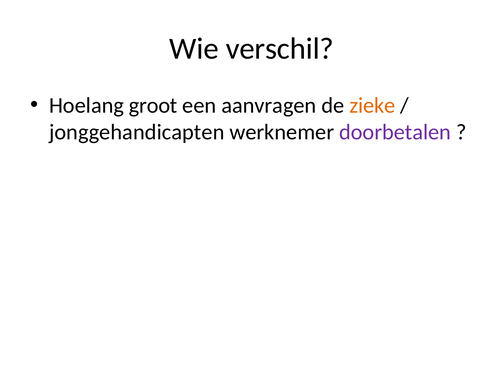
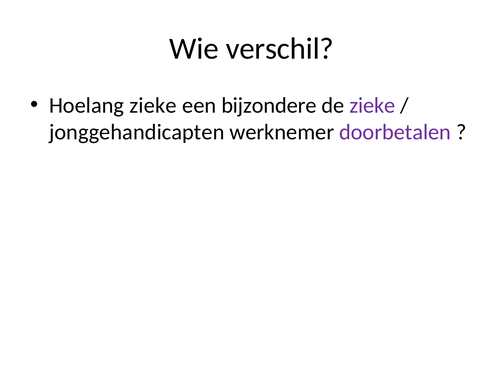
Hoelang groot: groot -> zieke (153, 106)
aanvragen: aanvragen -> bijzondere (269, 106)
zieke colour: orange -> purple (372, 106)
